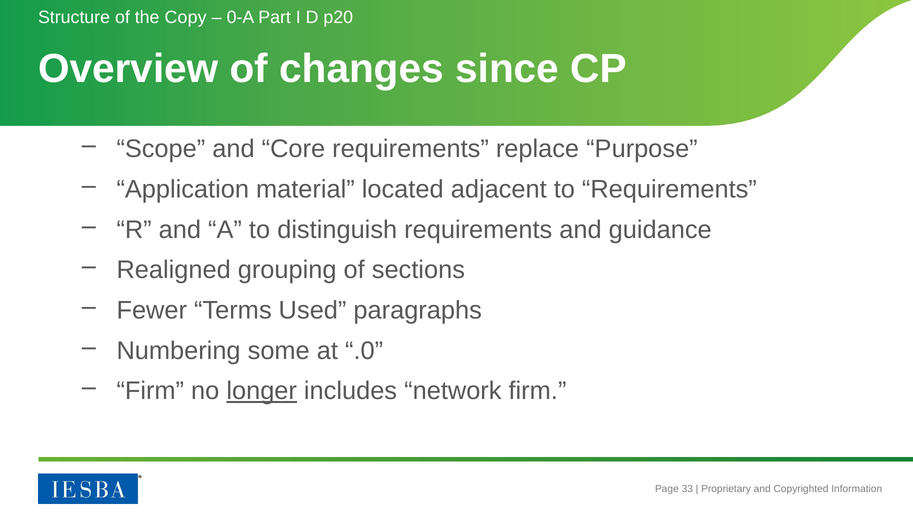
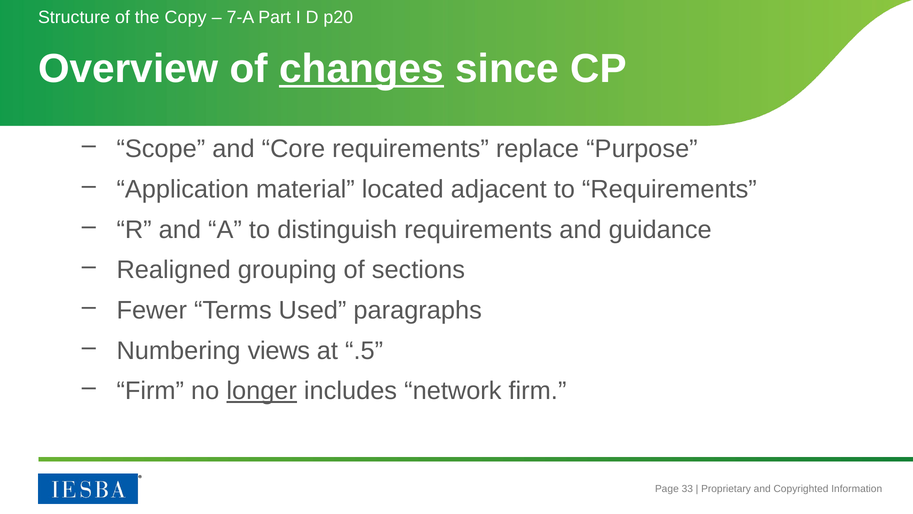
0-A: 0-A -> 7-A (241, 18)
changes underline: none -> present (362, 69)
some: some -> views (279, 350)
.0: .0 -> .5 (364, 350)
